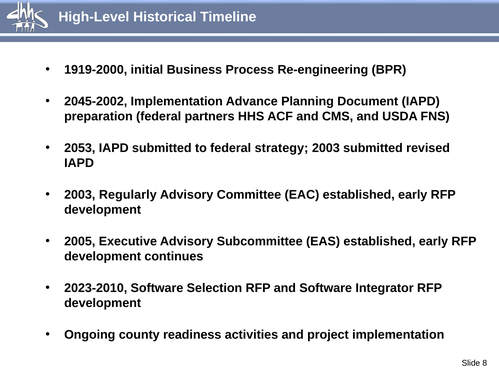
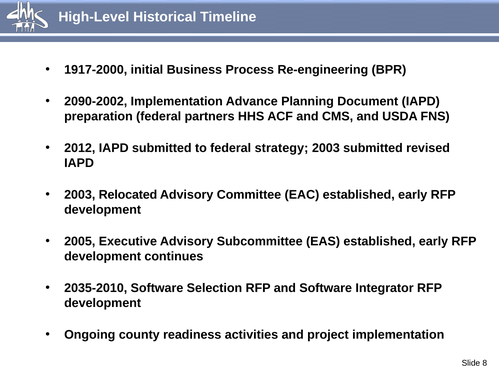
1919-2000: 1919-2000 -> 1917-2000 (96, 70)
2045-2002: 2045-2002 -> 2090-2002 (96, 101)
2053: 2053 -> 2012 (80, 148)
Regularly: Regularly -> Relocated (128, 194)
2023-2010: 2023-2010 -> 2035-2010 (96, 287)
